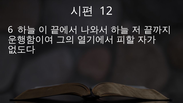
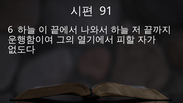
12: 12 -> 91 (106, 11)
